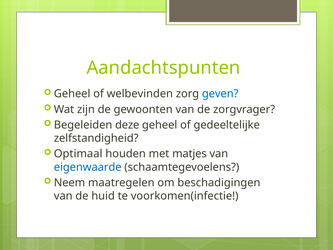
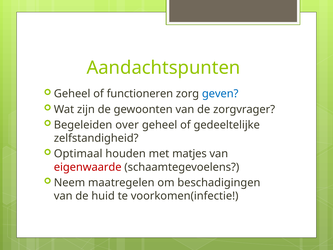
welbevinden: welbevinden -> functioneren (140, 94)
deze: deze -> over (127, 125)
eigenwaarde colour: blue -> red (88, 167)
